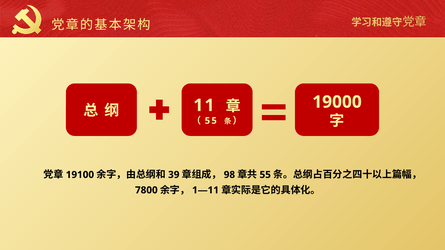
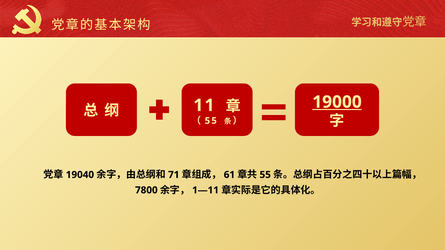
19000 underline: none -> present (337, 102)
19100: 19100 -> 19040 (80, 175)
39: 39 -> 71 (174, 175)
98: 98 -> 61 (229, 175)
